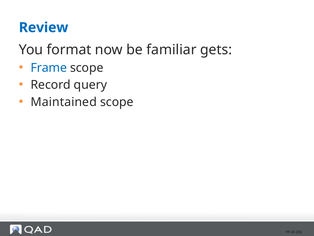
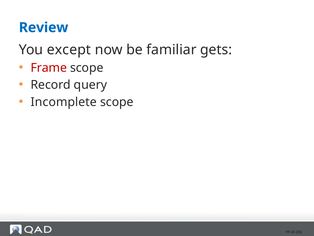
format: format -> except (69, 50)
Frame colour: blue -> red (49, 68)
Maintained: Maintained -> Incomplete (64, 102)
